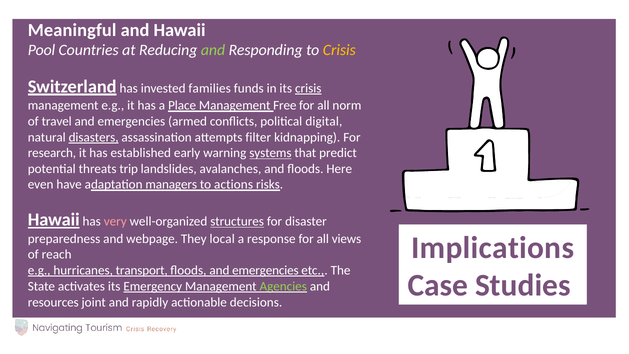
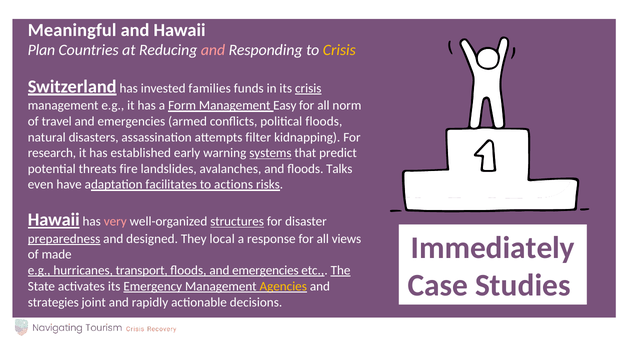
Pool: Pool -> Plan (41, 50)
and colour: light green -> pink (213, 50)
Place: Place -> Form (182, 105)
Free: Free -> Easy (285, 105)
political digital: digital -> floods (324, 122)
disasters underline: present -> none (94, 137)
trip: trip -> fire (129, 169)
Here: Here -> Talks (339, 169)
managers: managers -> facilitates (171, 184)
preparedness underline: none -> present (64, 239)
webpage: webpage -> designed (152, 239)
Implications: Implications -> Immediately (493, 248)
reach: reach -> made (57, 254)
The underline: none -> present (341, 270)
Agencies colour: light green -> yellow (283, 286)
resources: resources -> strategies (53, 302)
